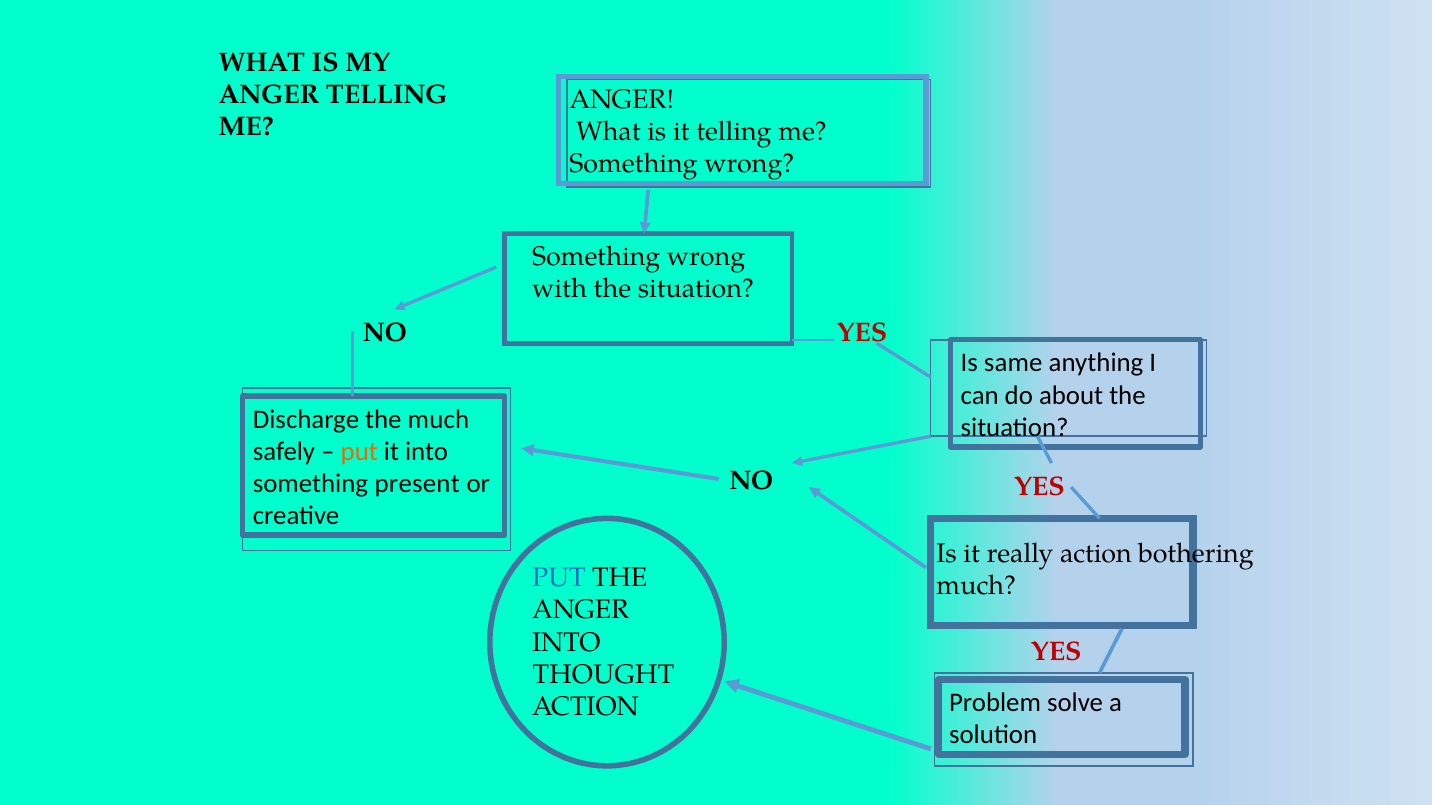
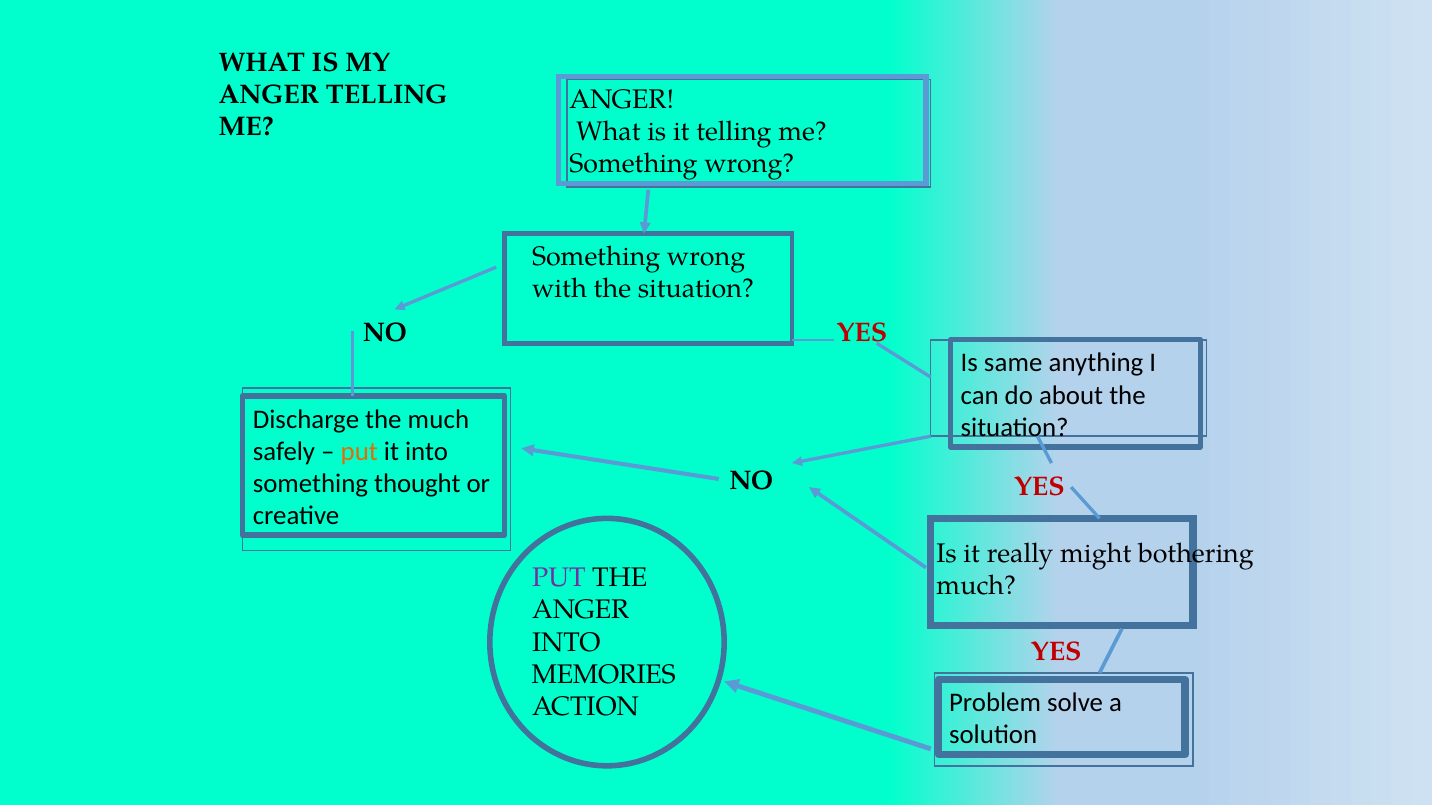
present: present -> thought (417, 484)
really action: action -> might (1096, 554)
PUT colour: blue -> purple (559, 578)
THOUGHT: THOUGHT -> MEMORIES (604, 675)
